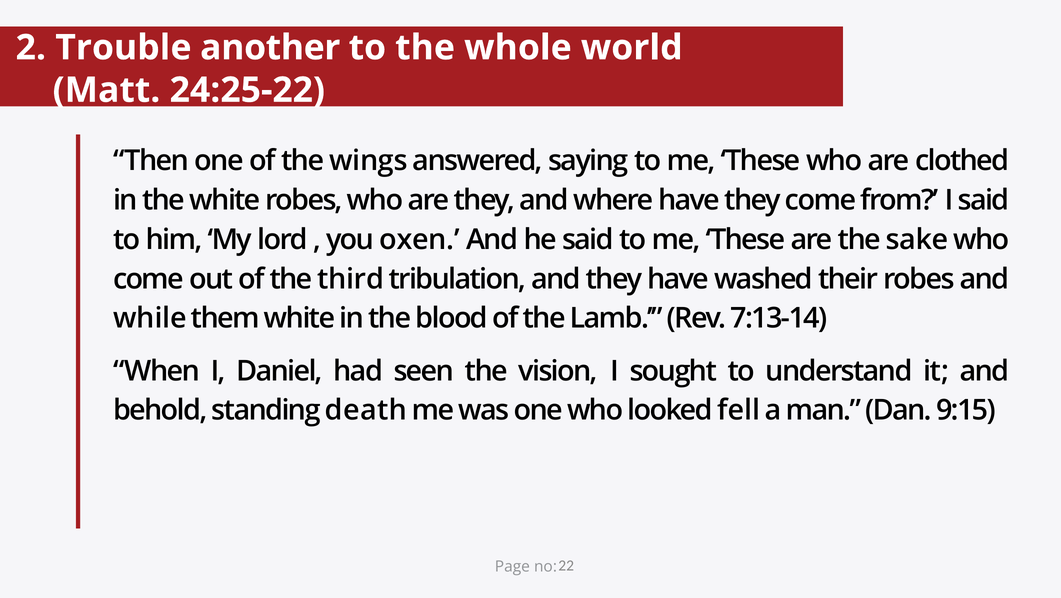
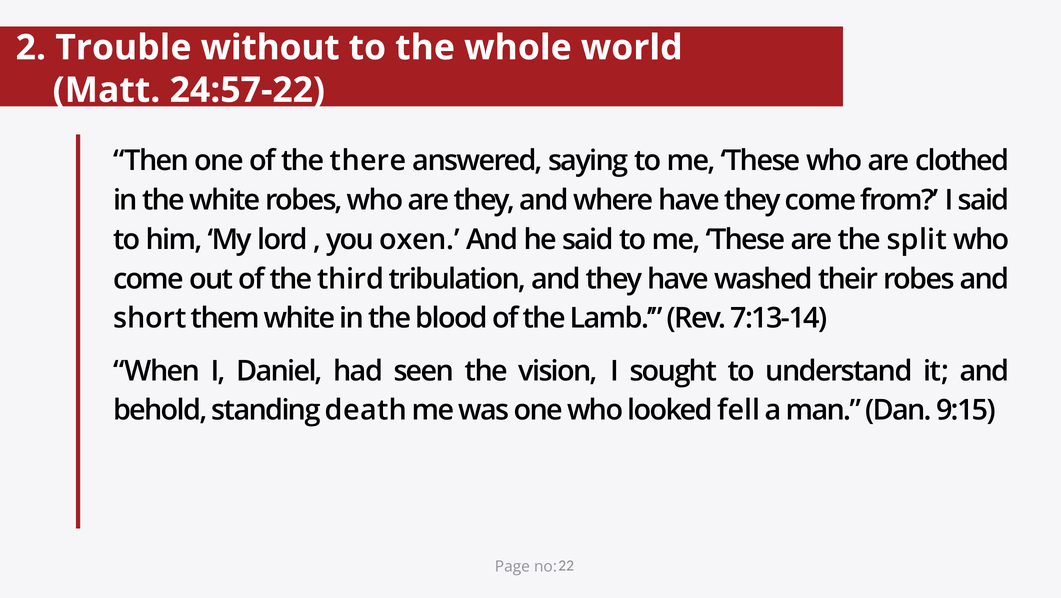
another: another -> without (270, 48)
24:25-22: 24:25-22 -> 24:57-22 (247, 90)
wings: wings -> there (368, 161)
sake: sake -> split (917, 240)
while: while -> short (150, 319)
